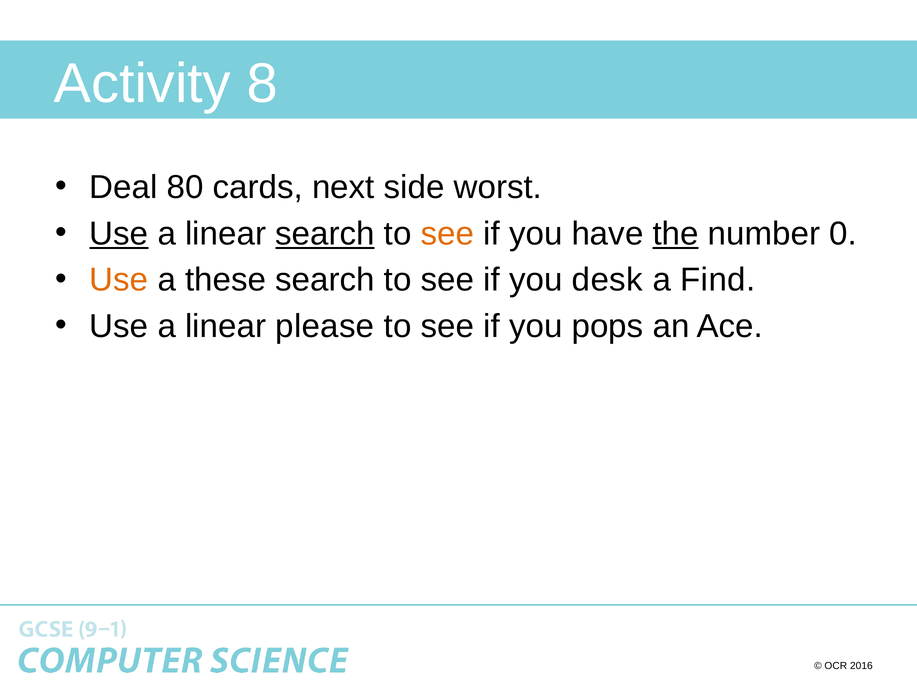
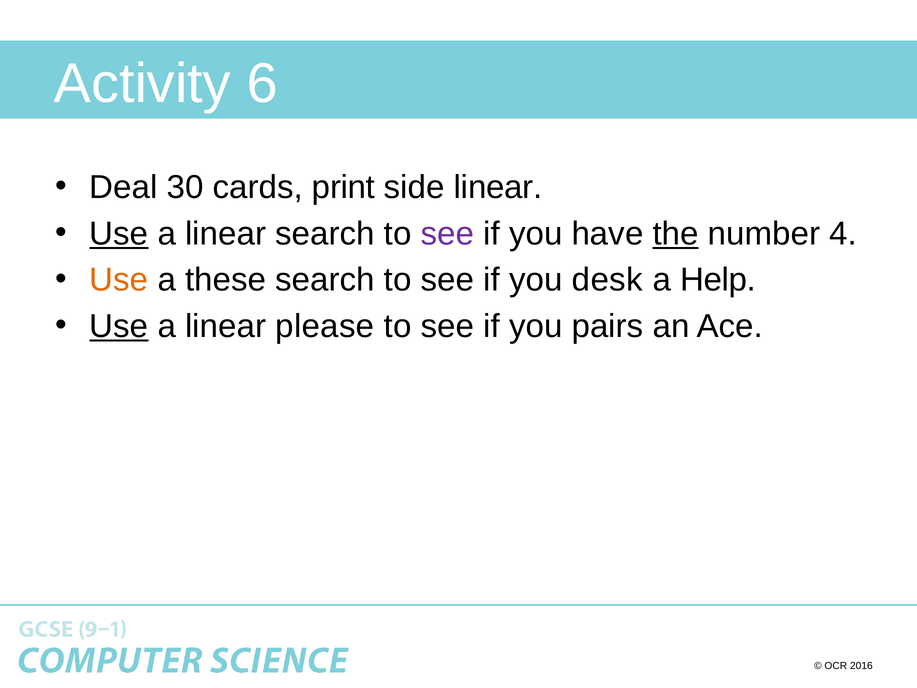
8: 8 -> 6 (262, 83)
80: 80 -> 30 (185, 187)
next: next -> print (343, 187)
side worst: worst -> linear (498, 187)
search underline: present -> none (325, 234)
see colour: orange -> purple (447, 234)
0: 0 -> 4 (843, 234)
Find: Find -> Help (718, 280)
Use underline: none -> present (119, 326)
pops: pops -> pairs (608, 326)
